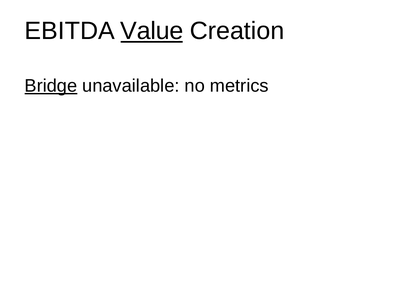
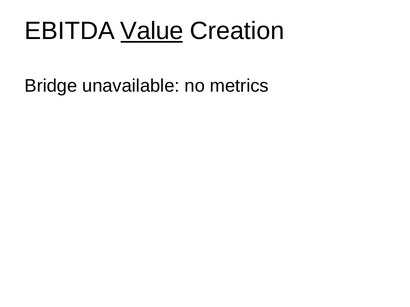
Bridge underline: present -> none (51, 86)
